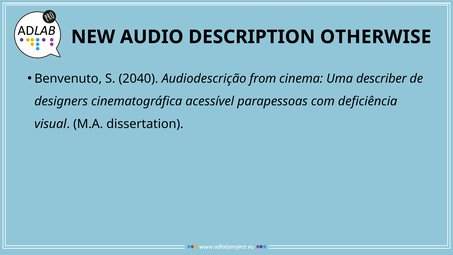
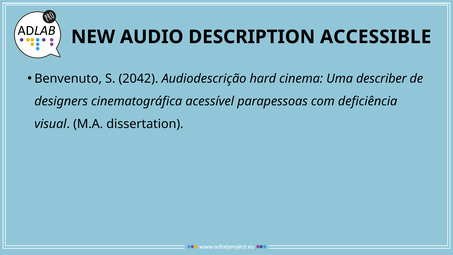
OTHERWISE: OTHERWISE -> ACCESSIBLE (376, 37)
2040: 2040 -> 2042 (138, 79)
from: from -> hard (263, 79)
